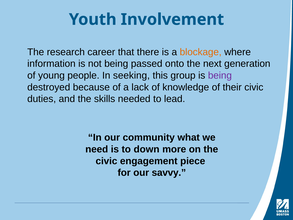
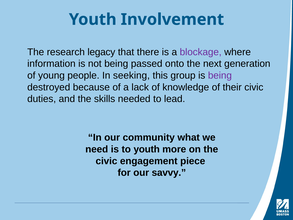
career: career -> legacy (101, 52)
blockage colour: orange -> purple (201, 52)
to down: down -> youth (147, 149)
